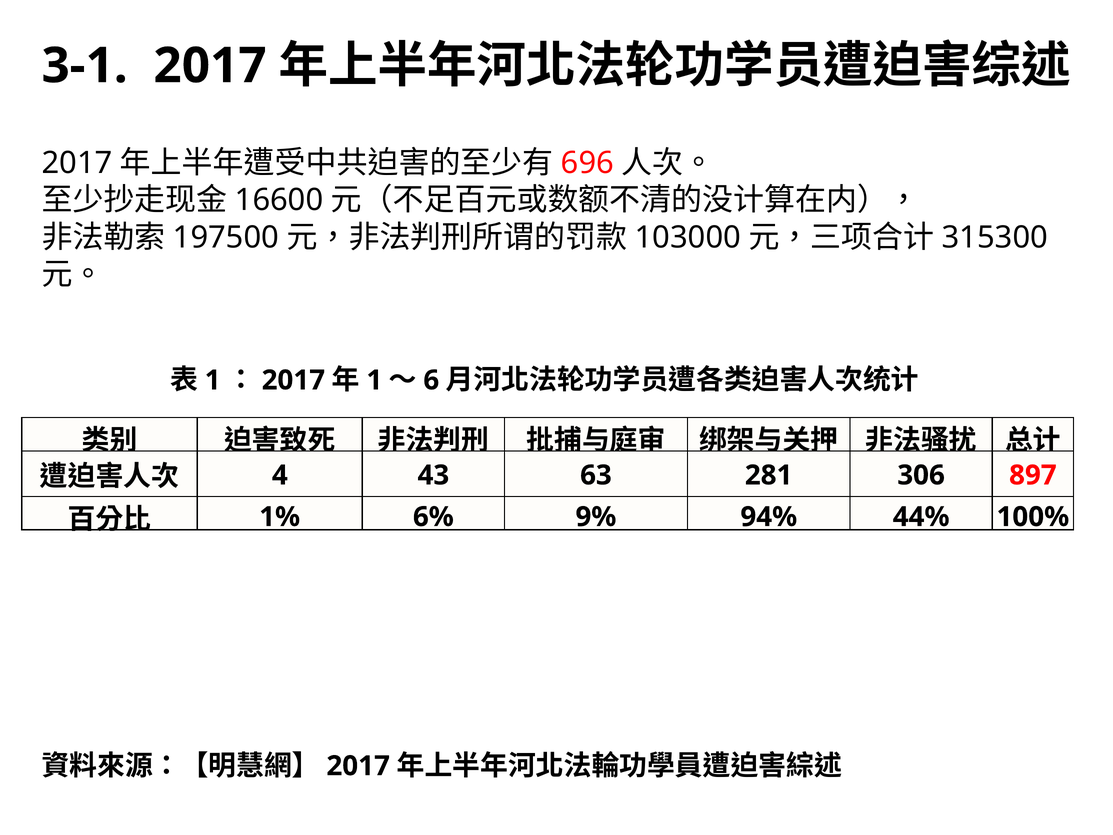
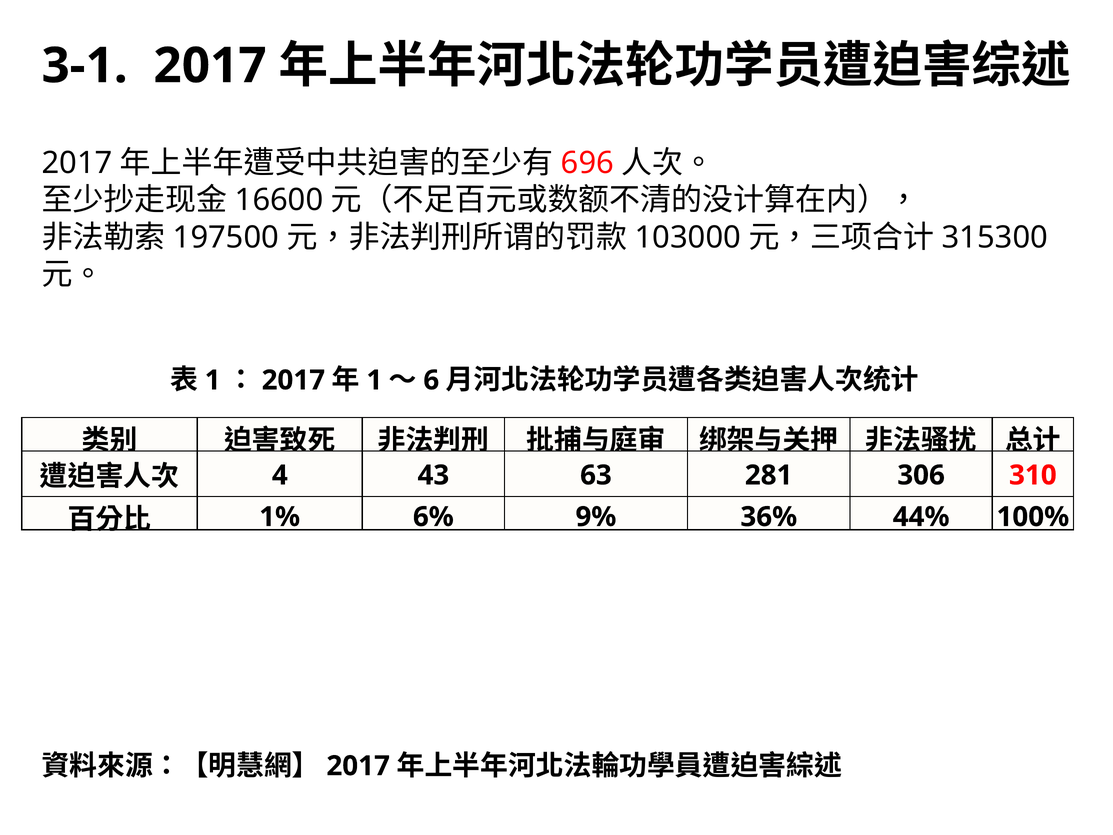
897: 897 -> 310 (1033, 475)
94%: 94% -> 36% (769, 517)
